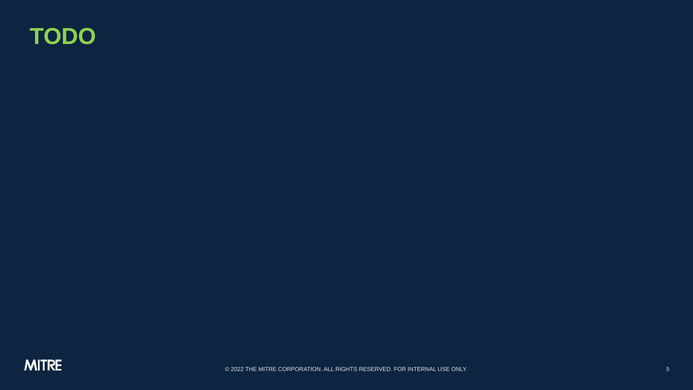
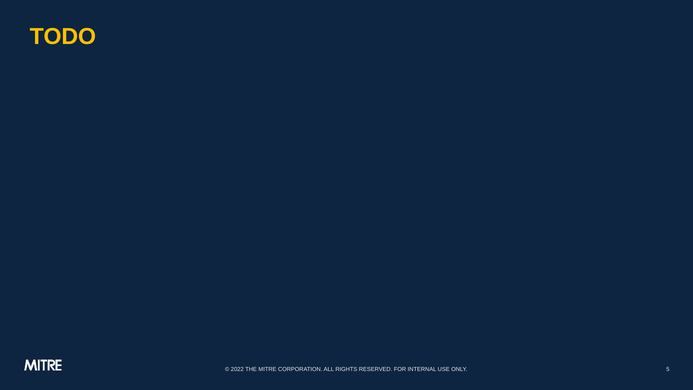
TODO colour: light green -> yellow (63, 37)
